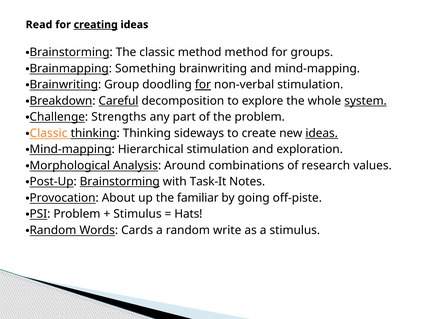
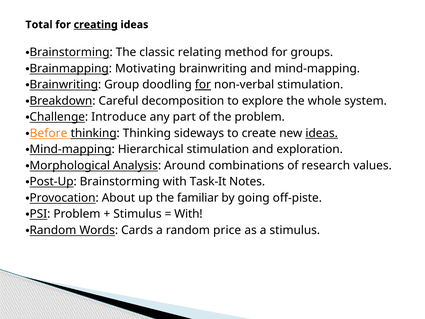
Read: Read -> Total (39, 25)
classic method: method -> relating (200, 52)
Something: Something -> Motivating (145, 69)
Careful underline: present -> none (119, 101)
system underline: present -> none (366, 101)
Strengths: Strengths -> Introduce (119, 117)
Classic: Classic -> Before (49, 133)
Brainstorming underline: present -> none (120, 182)
Hats: Hats -> With (188, 214)
write: write -> price (227, 230)
